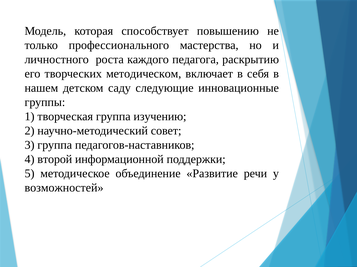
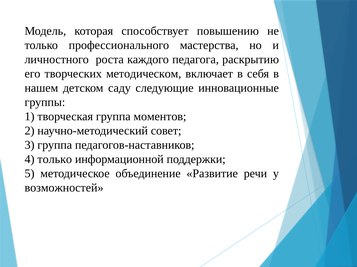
изучению: изучению -> моментов (160, 117)
4 второй: второй -> только (55, 160)
